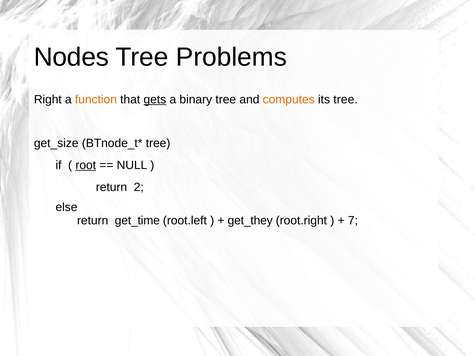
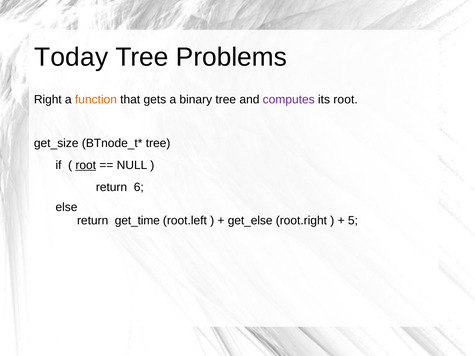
Nodes: Nodes -> Today (71, 57)
gets underline: present -> none (155, 100)
computes colour: orange -> purple (289, 100)
its tree: tree -> root (346, 100)
2: 2 -> 6 (139, 187)
get_they: get_they -> get_else (250, 221)
7: 7 -> 5 (353, 221)
